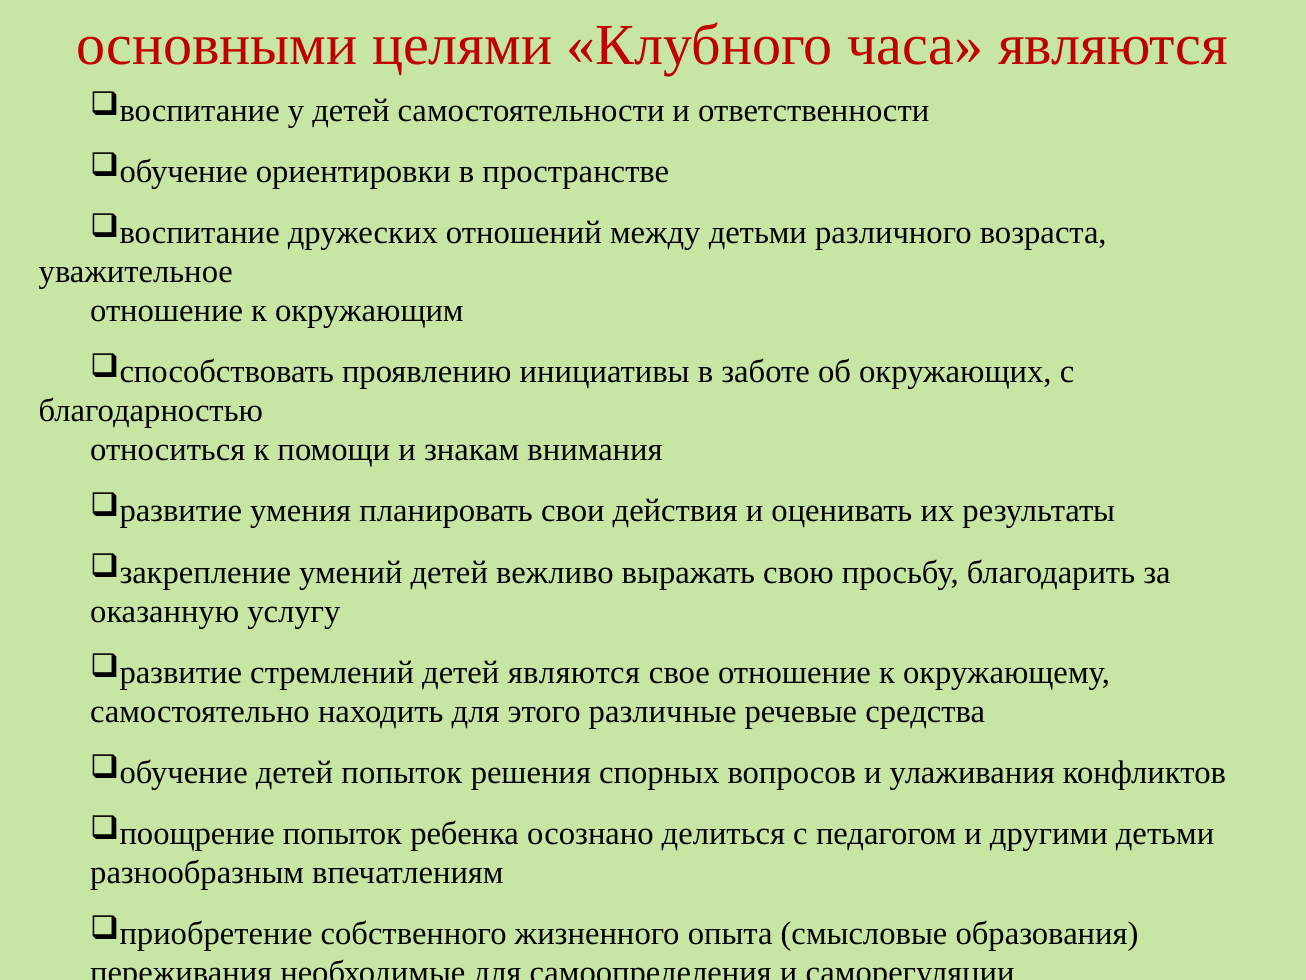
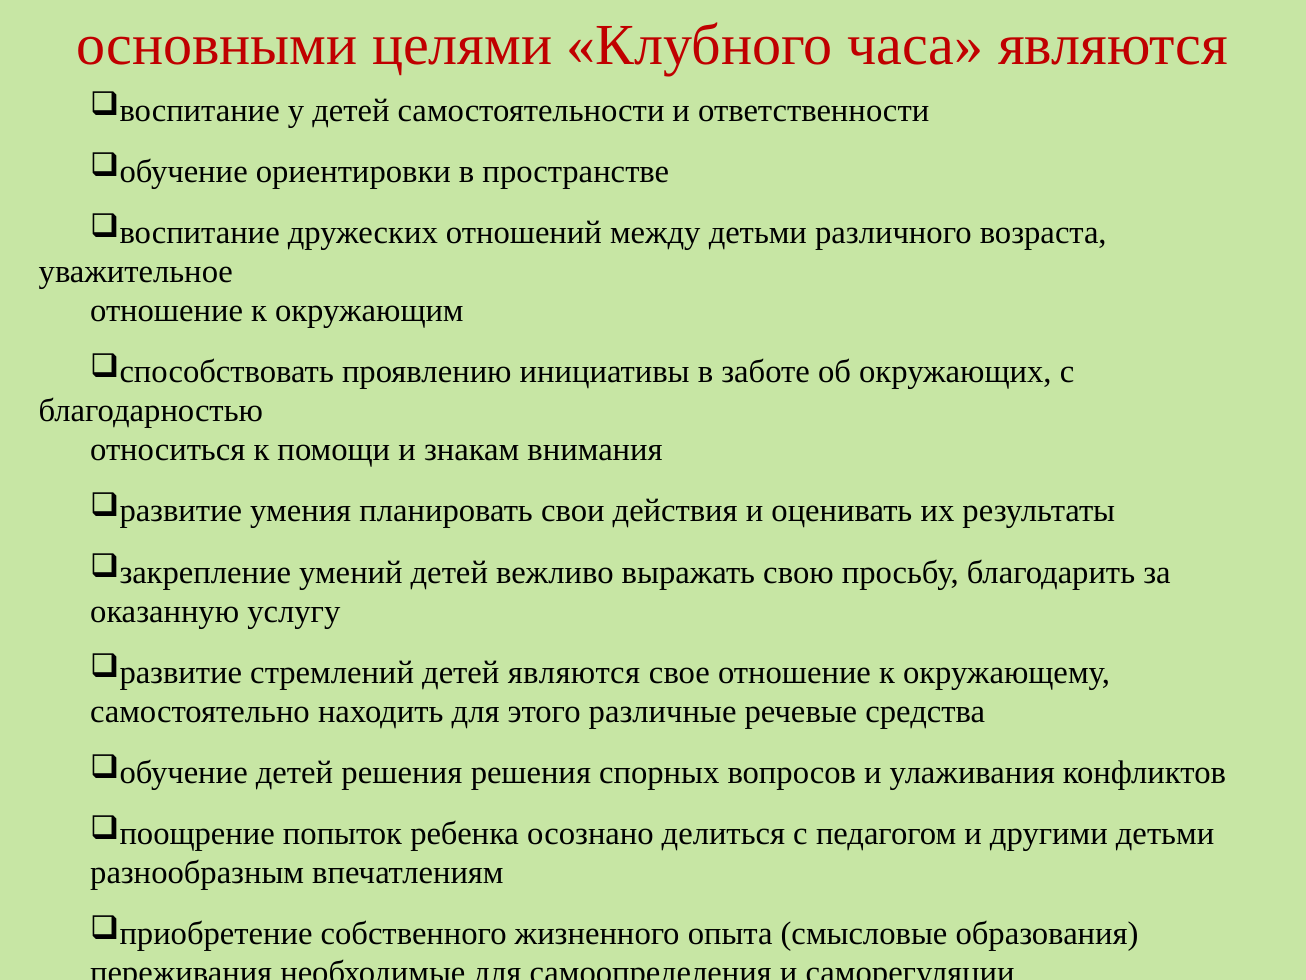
детей попыток: попыток -> решения (402, 772)
